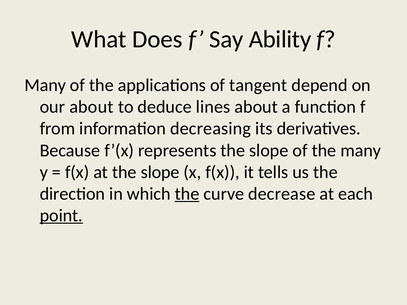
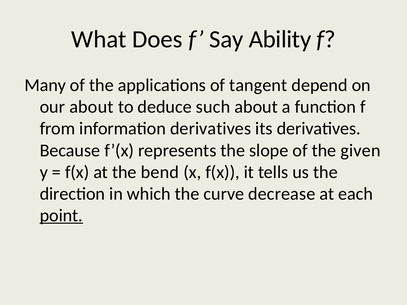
lines: lines -> such (213, 107)
information decreasing: decreasing -> derivatives (211, 129)
the many: many -> given (361, 151)
at the slope: slope -> bend (160, 172)
the underline: present -> none (187, 194)
